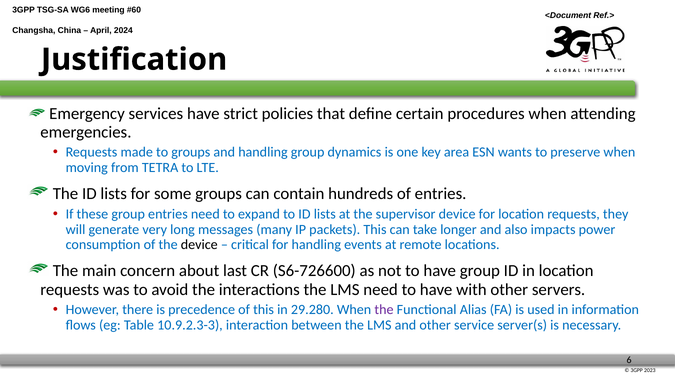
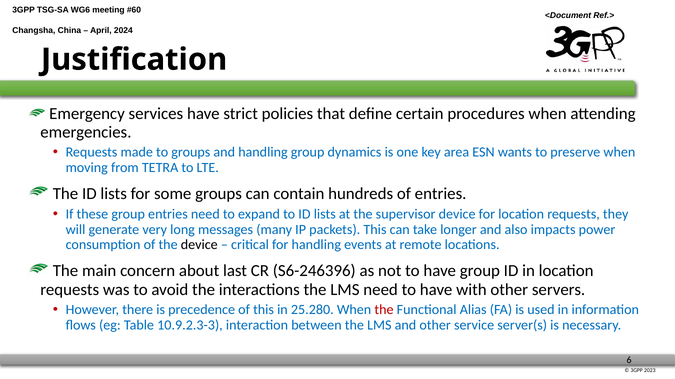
S6-726600: S6-726600 -> S6-246396 (314, 271)
29.280: 29.280 -> 25.280 (312, 310)
the colour: purple -> red (384, 310)
